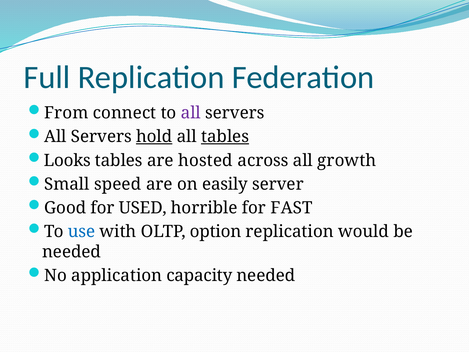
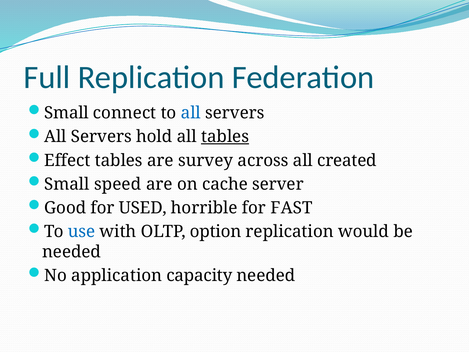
From: From -> Small (66, 113)
all colour: purple -> blue (191, 113)
hold underline: present -> none (154, 137)
Looks: Looks -> Effect (67, 160)
hosted: hosted -> survey (206, 160)
growth: growth -> created (347, 160)
easily: easily -> cache (225, 184)
